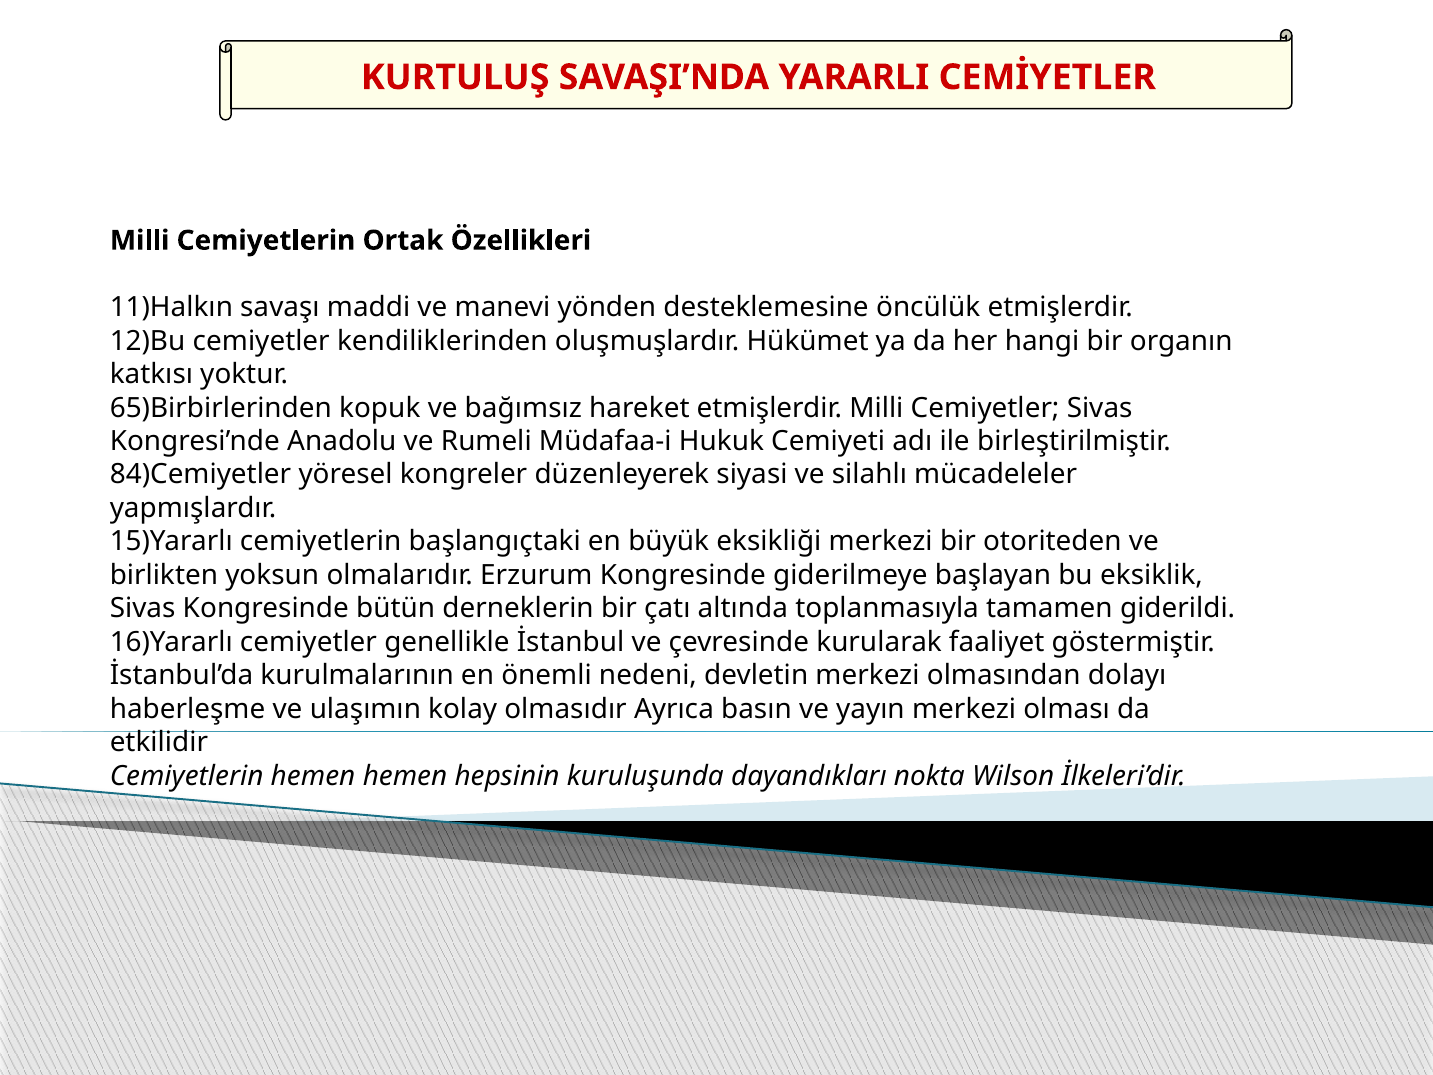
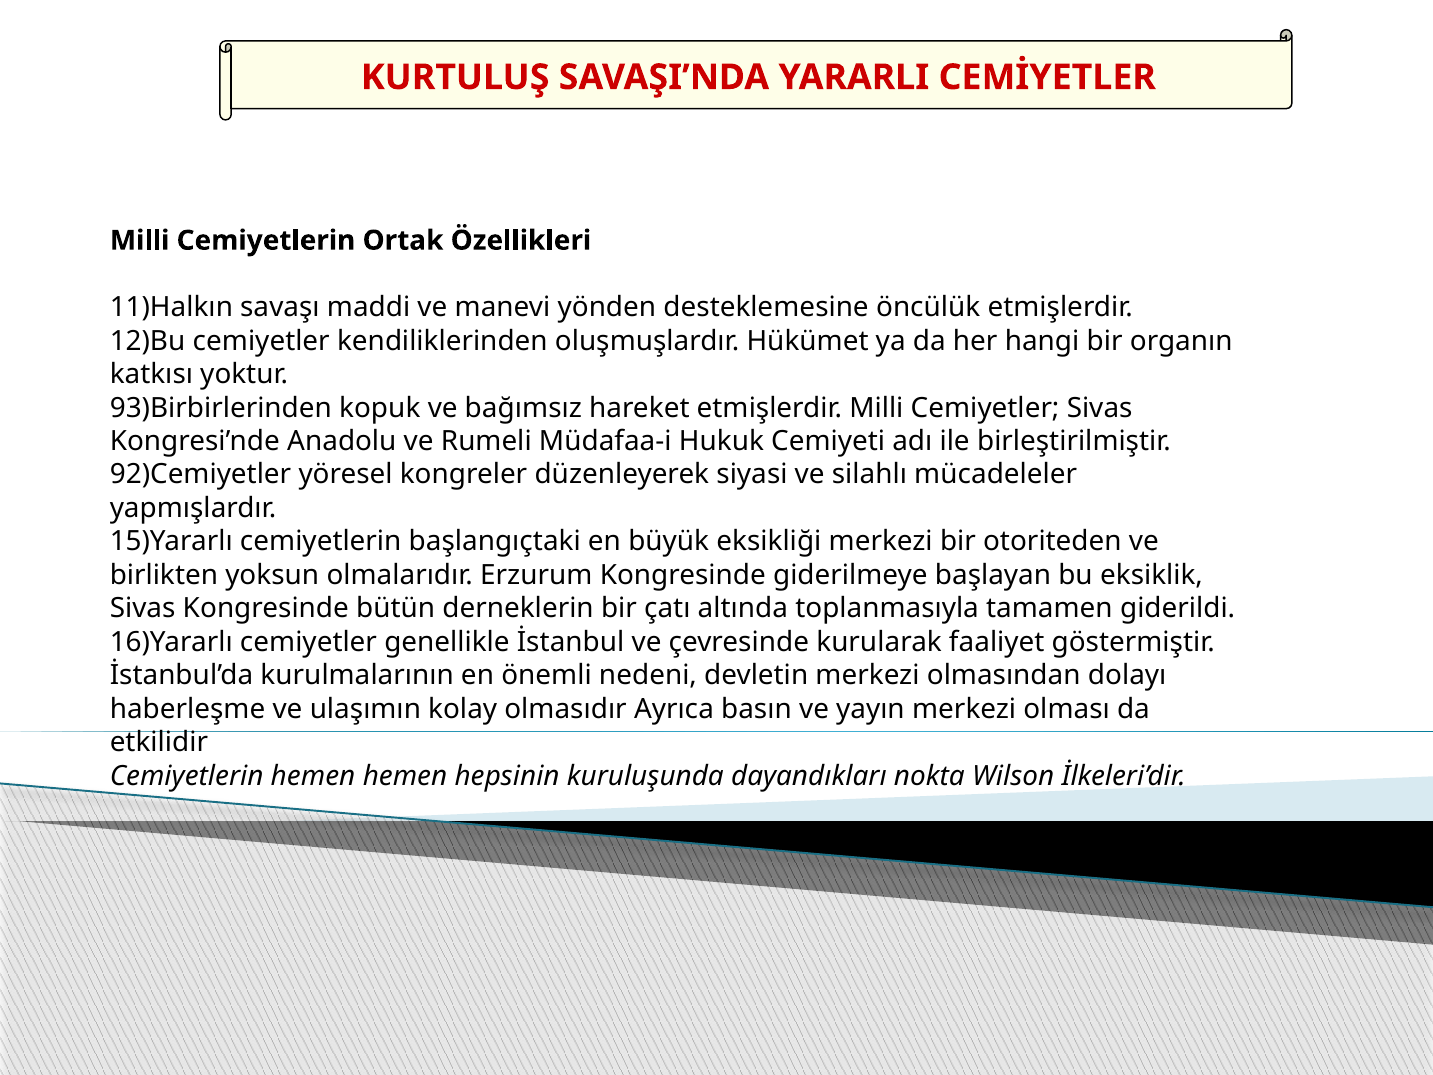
65)Birbirlerinden: 65)Birbirlerinden -> 93)Birbirlerinden (221, 408)
84)Cemiyetler: 84)Cemiyetler -> 92)Cemiyetler (201, 475)
